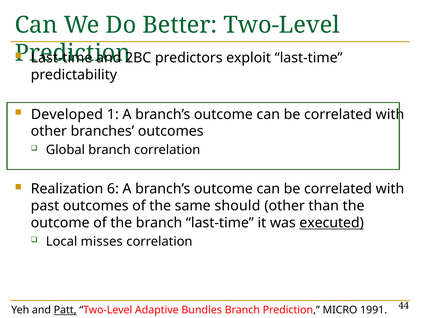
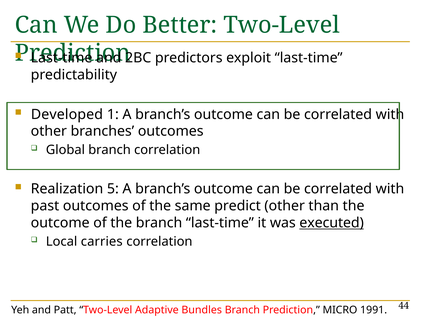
6: 6 -> 5 (113, 189)
should: should -> predict (238, 206)
misses: misses -> carries (102, 242)
Patt underline: present -> none (65, 310)
